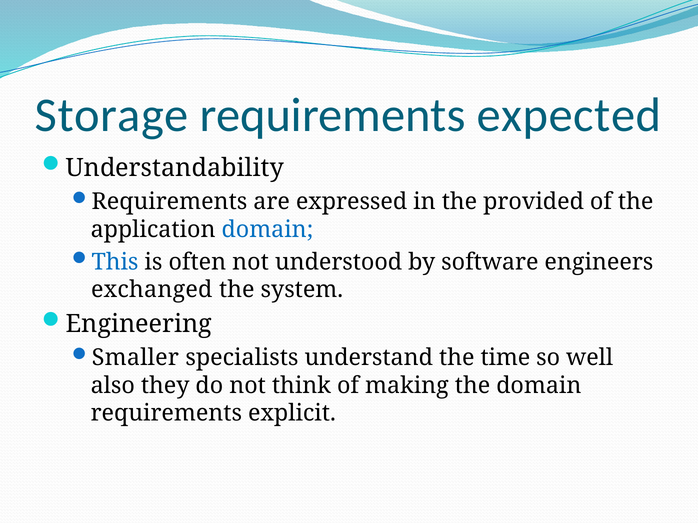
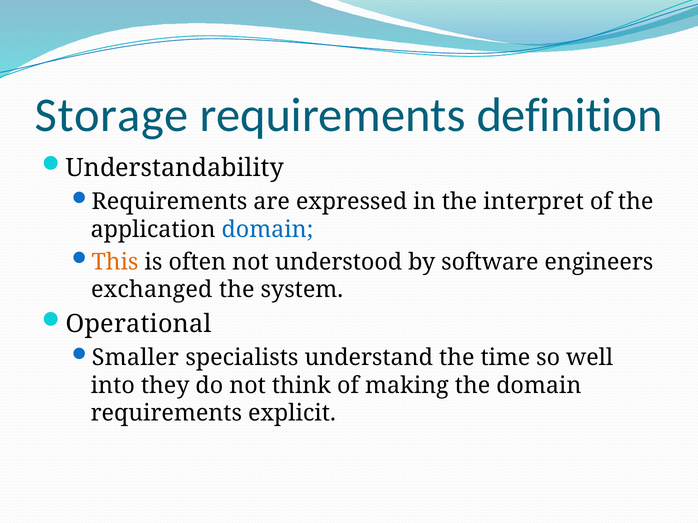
expected: expected -> definition (569, 115)
provided: provided -> interpret (534, 202)
This colour: blue -> orange (115, 262)
Engineering: Engineering -> Operational (139, 324)
also: also -> into (113, 386)
